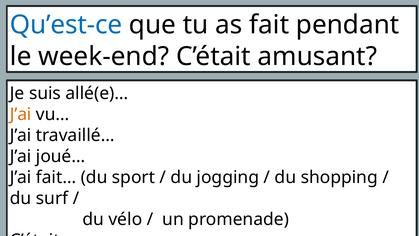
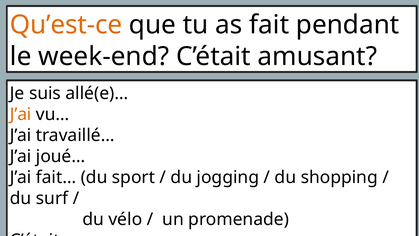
Qu’est-ce colour: blue -> orange (66, 25)
